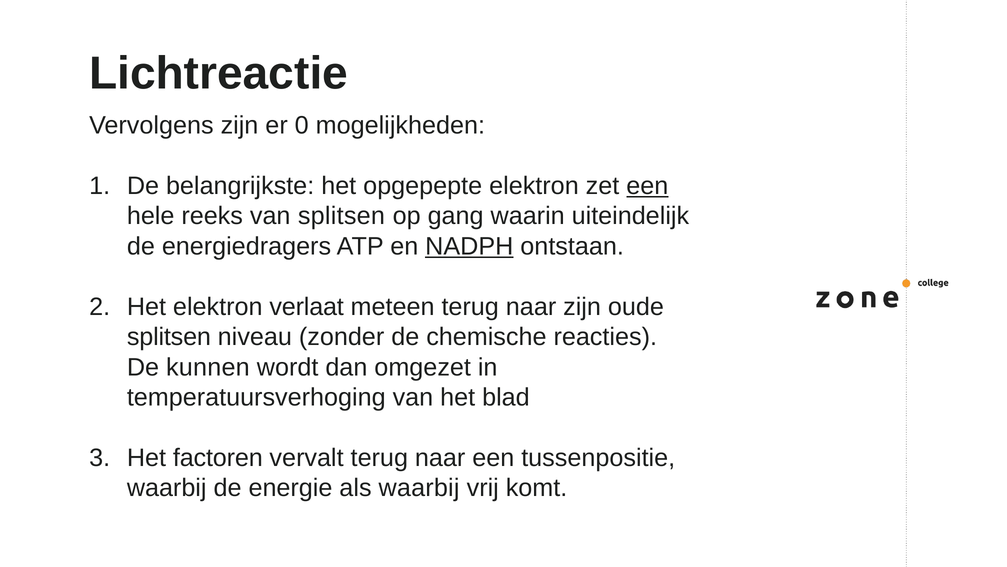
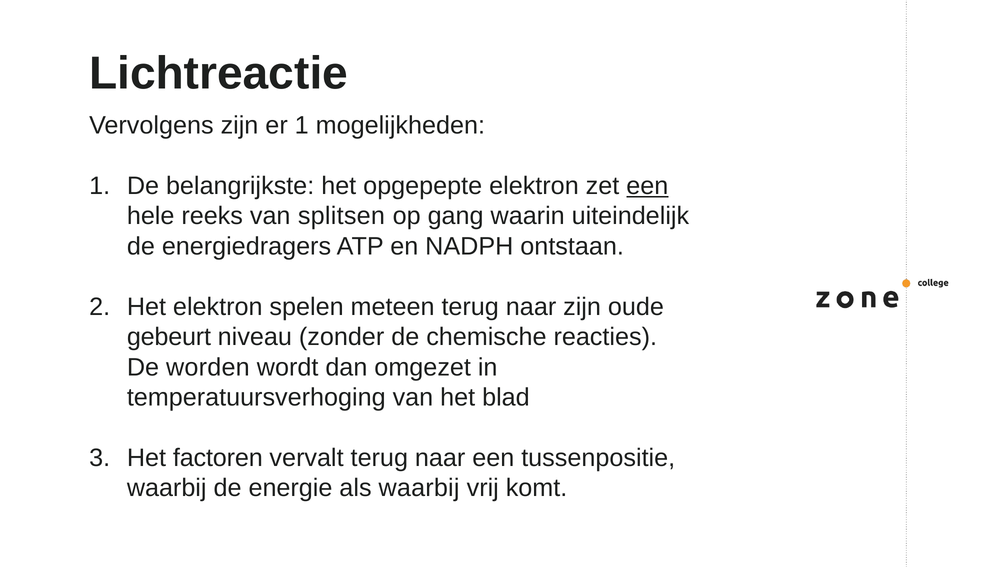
er 0: 0 -> 1 (302, 125)
NADPH underline: present -> none (469, 246)
verlaat: verlaat -> spelen (307, 306)
splitsen: splitsen -> gebeurt (169, 337)
kunnen: kunnen -> worden (208, 367)
